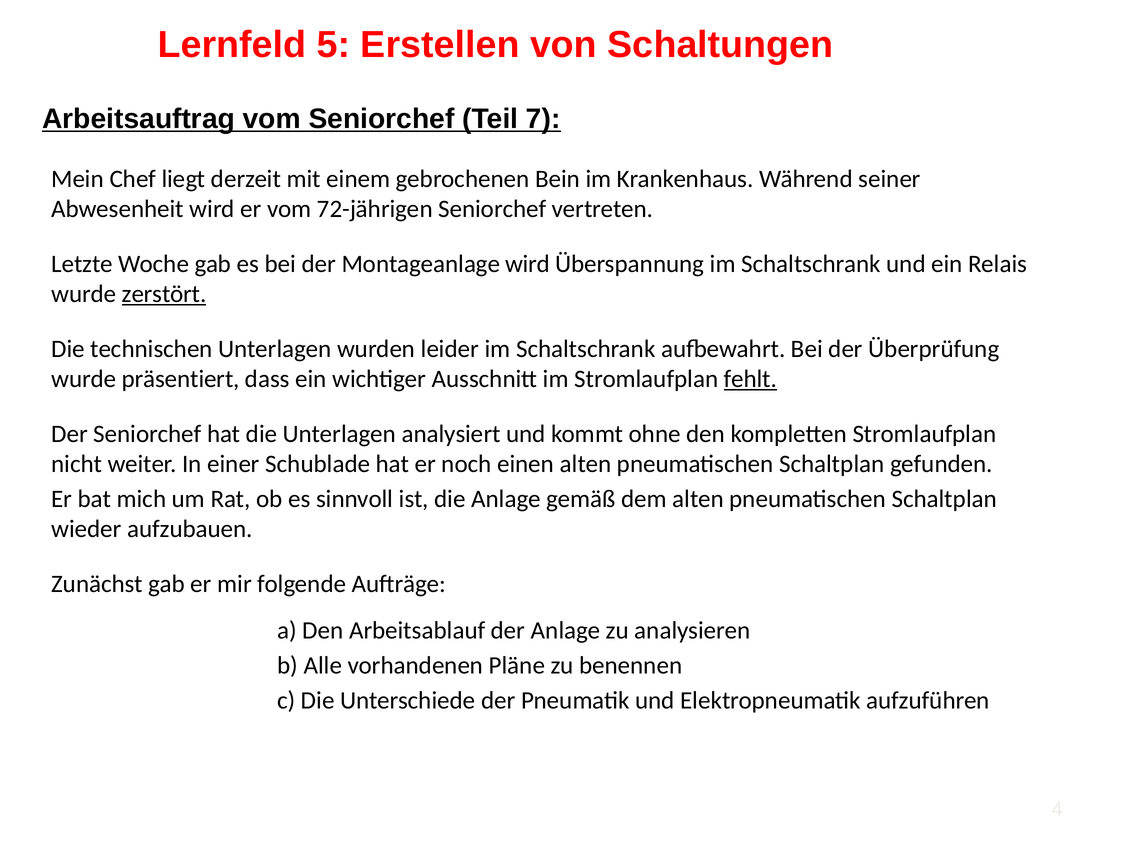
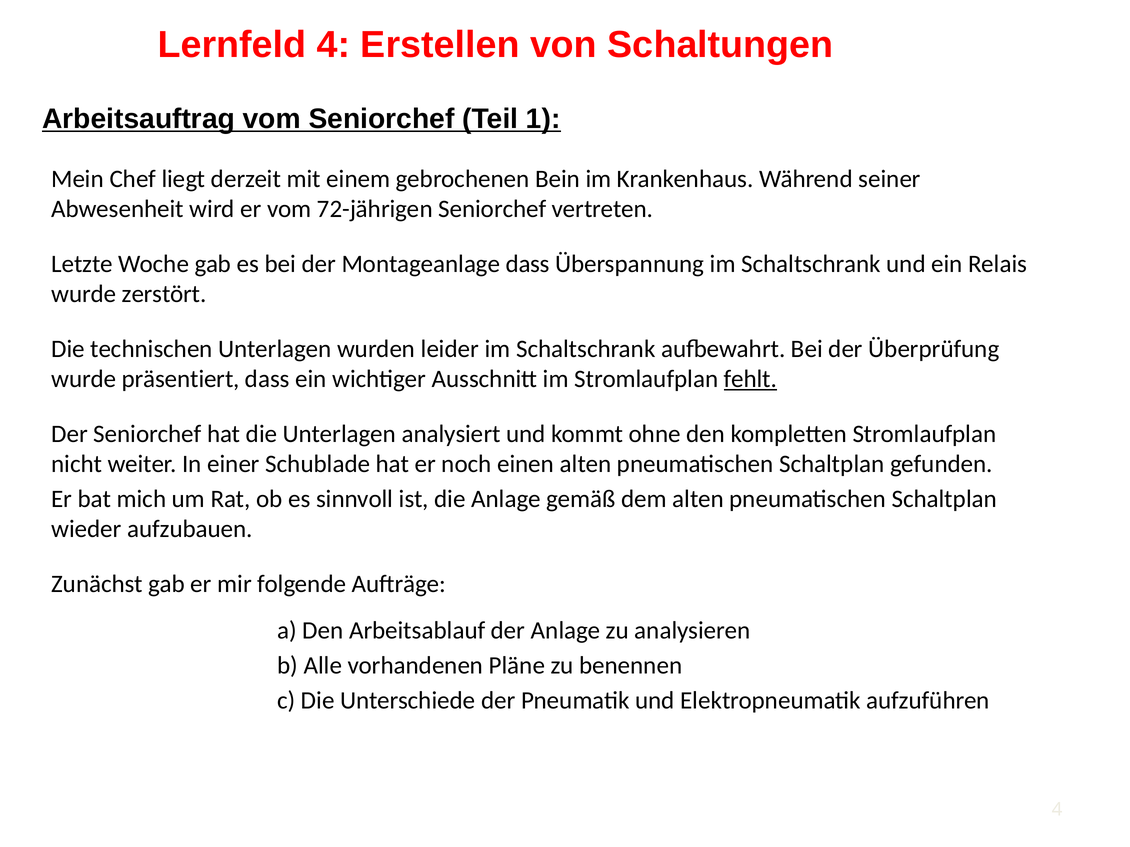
Lernfeld 5: 5 -> 4 (333, 45)
7: 7 -> 1 (543, 119)
Montageanlage wird: wird -> dass (528, 264)
zerstört underline: present -> none (164, 294)
